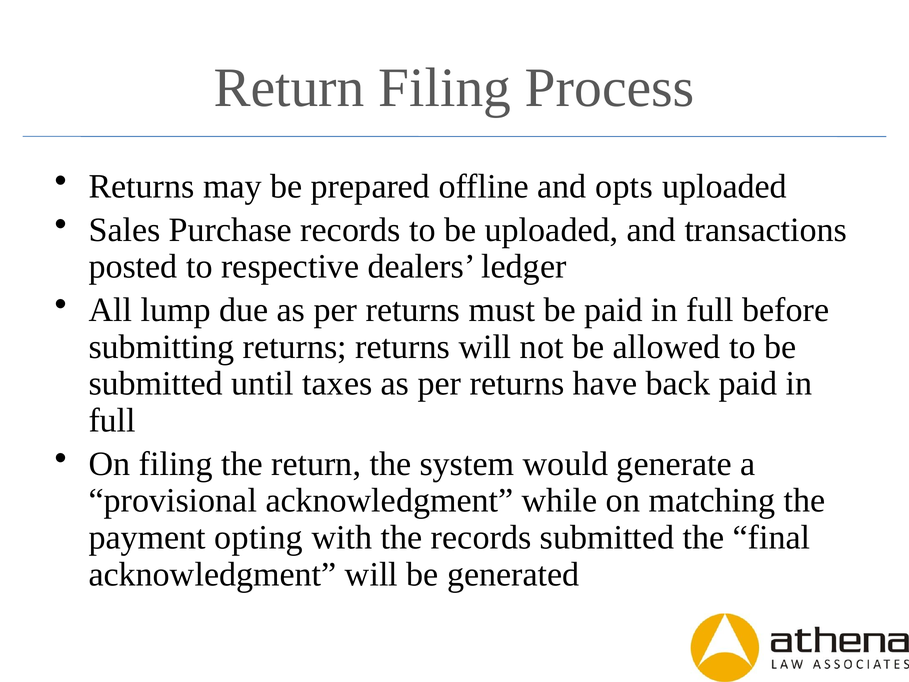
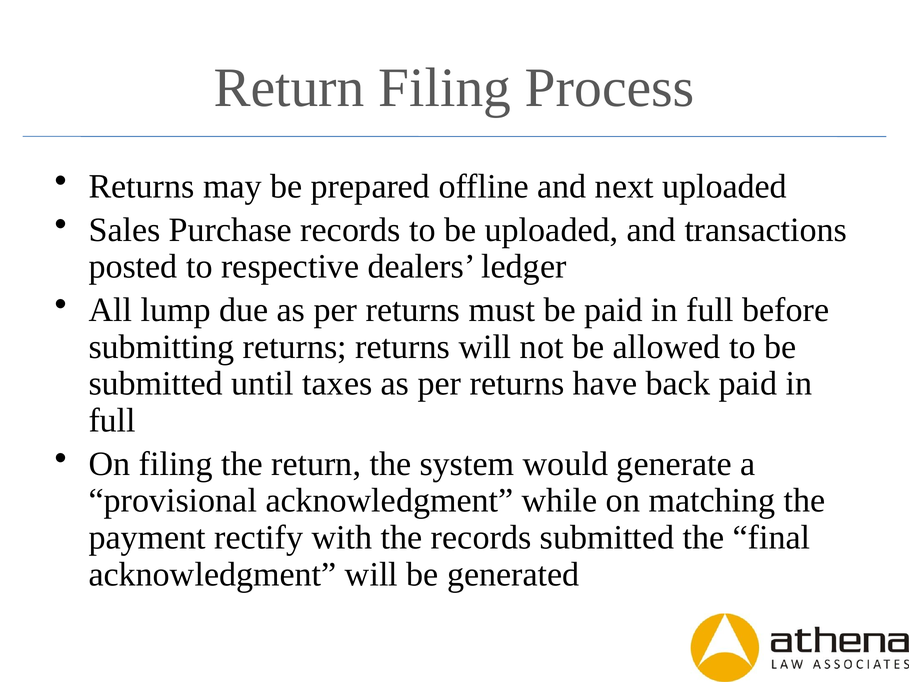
opts: opts -> next (624, 186)
opting: opting -> rectify (259, 537)
